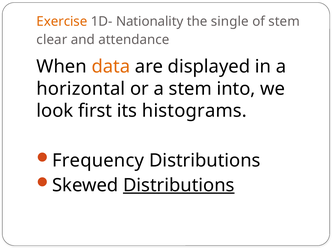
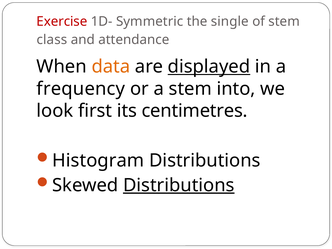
Exercise colour: orange -> red (62, 22)
Nationality: Nationality -> Symmetric (150, 22)
clear: clear -> class (52, 40)
displayed underline: none -> present (209, 67)
horizontal: horizontal -> frequency (81, 89)
histograms: histograms -> centimetres (195, 111)
Frequency: Frequency -> Histogram (98, 160)
